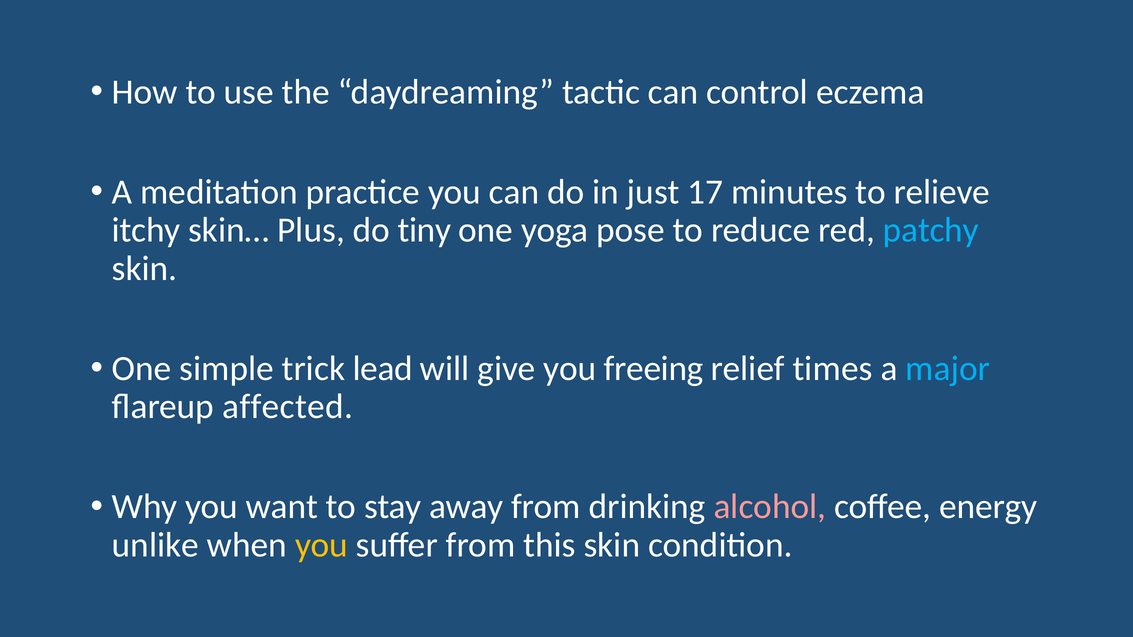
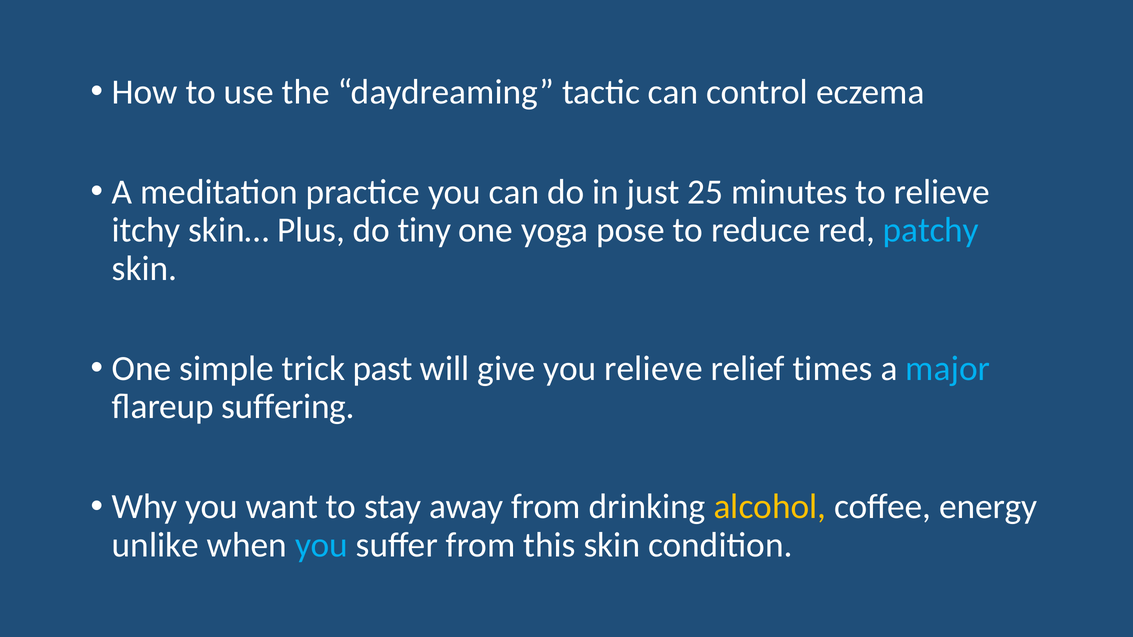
17: 17 -> 25 (705, 192)
lead: lead -> past (383, 369)
you freeing: freeing -> relieve (653, 369)
affected: affected -> suffering (288, 407)
alcohol colour: pink -> yellow (770, 507)
you colour: yellow -> light blue (321, 545)
